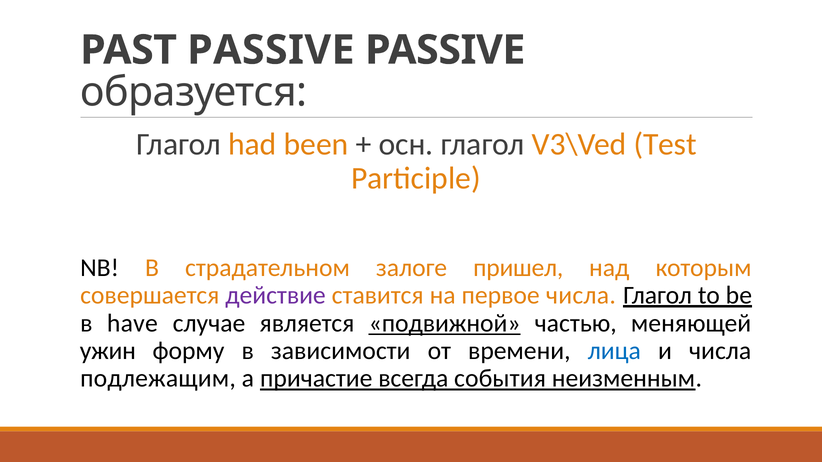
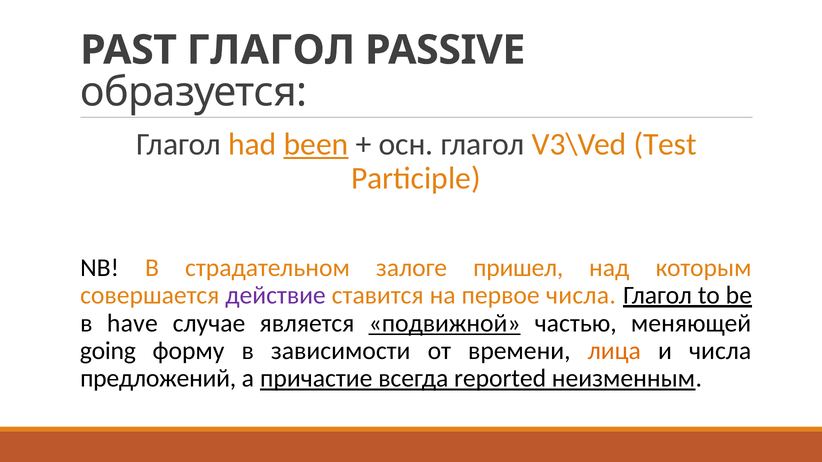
PAST PASSIVE: PASSIVE -> ГЛАГОЛ (271, 50)
been underline: none -> present (316, 144)
ужин: ужин -> going (108, 351)
лица colour: blue -> orange (614, 351)
подлежащим: подлежащим -> предложений (158, 379)
события: события -> reported (500, 379)
